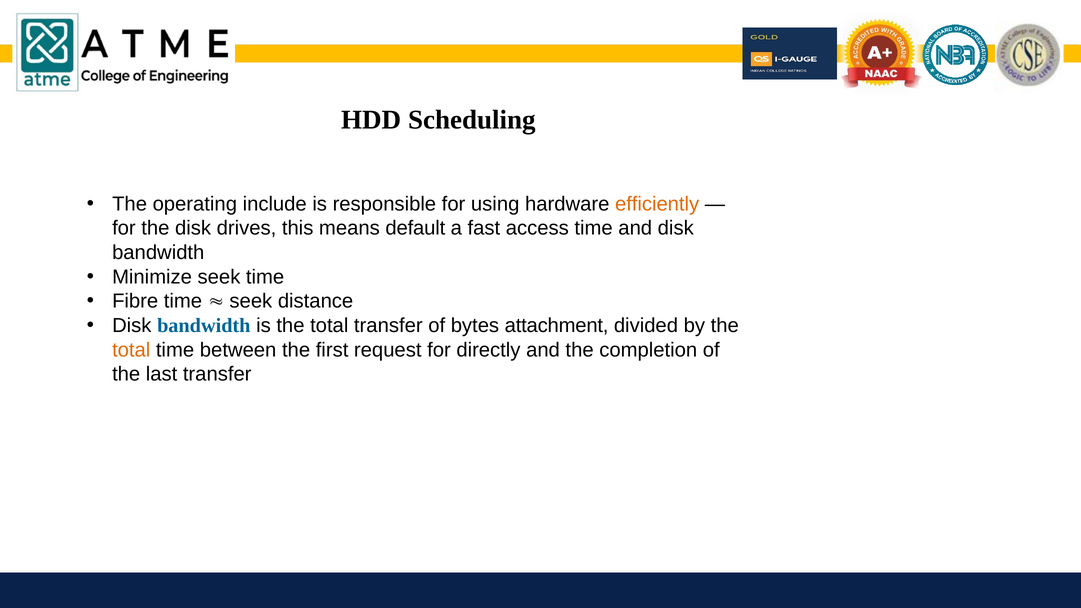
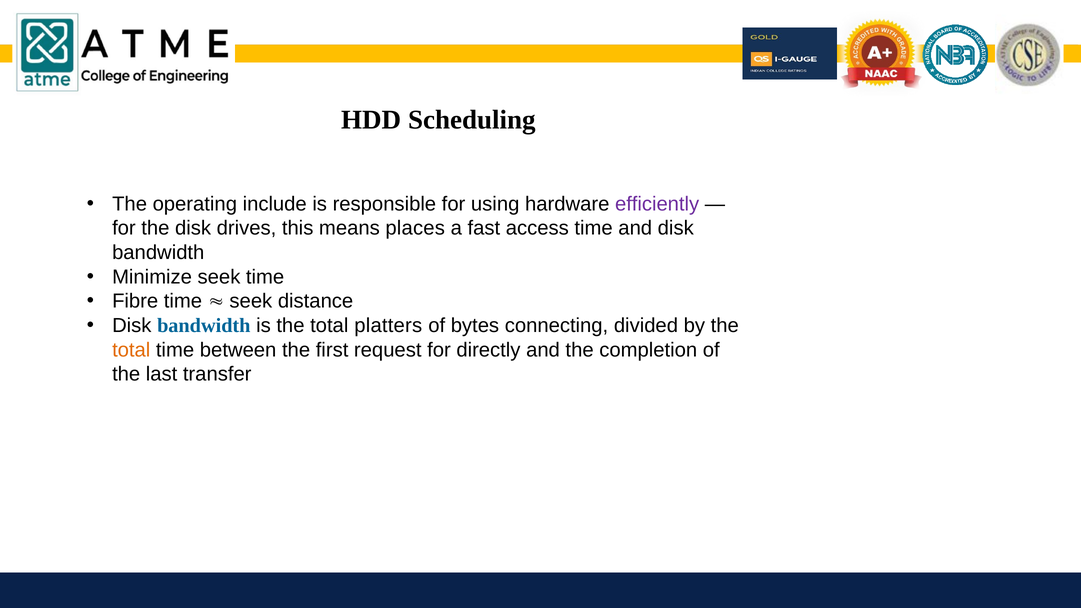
efficiently colour: orange -> purple (657, 204)
default: default -> places (415, 228)
total transfer: transfer -> platters (388, 326)
attachment: attachment -> connecting (556, 326)
